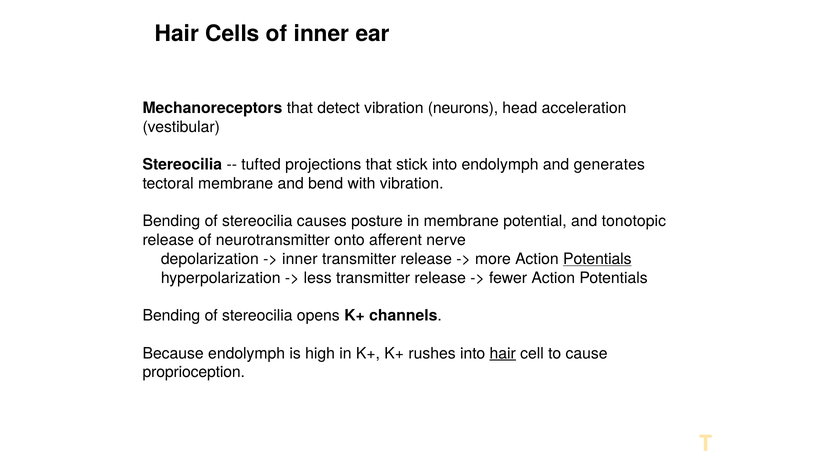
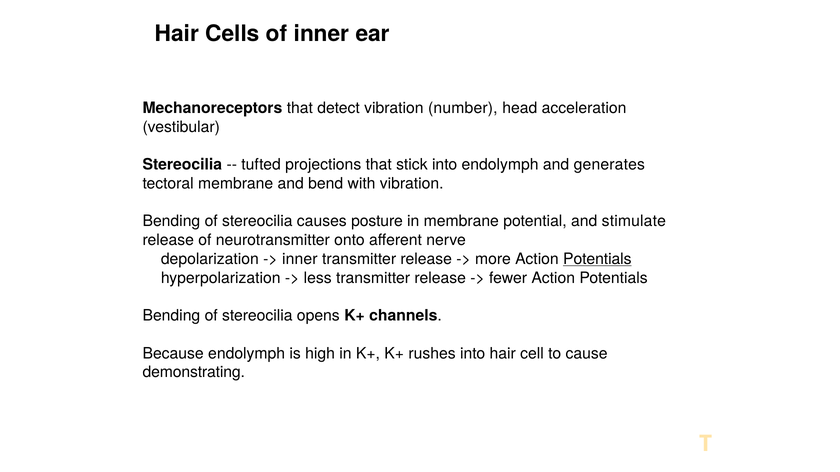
neurons: neurons -> number (463, 108)
tonotopic: tonotopic -> stimulate (634, 221)
hair underline: present -> none (503, 354)
proprioception: proprioception -> demonstrating (194, 373)
